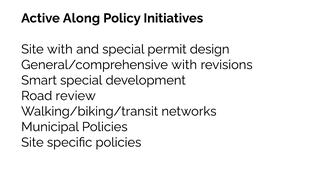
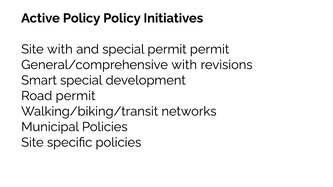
Active Along: Along -> Policy (82, 18)
permit design: design -> permit (210, 49)
Road review: review -> permit (76, 96)
